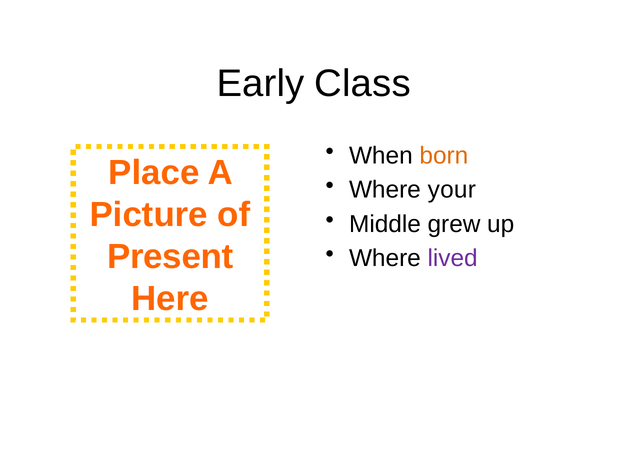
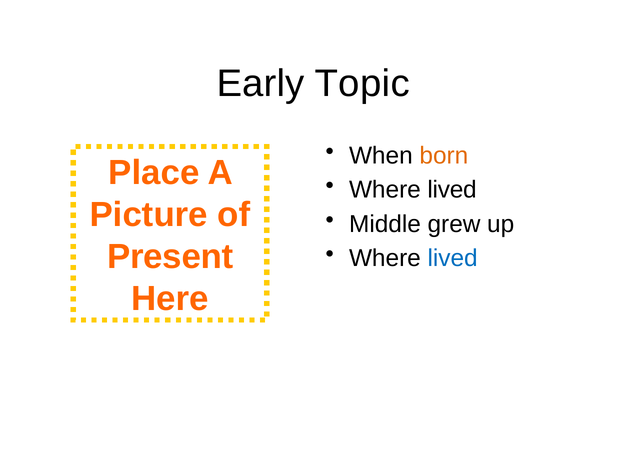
Class: Class -> Topic (362, 84)
your: your -> lived (452, 190)
lived colour: purple -> blue (453, 258)
